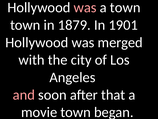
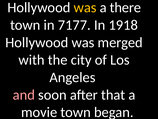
was colour: pink -> yellow (85, 8)
a town: town -> there (125, 8)
1879: 1879 -> 7177 (74, 25)
1901: 1901 -> 1918 (123, 25)
